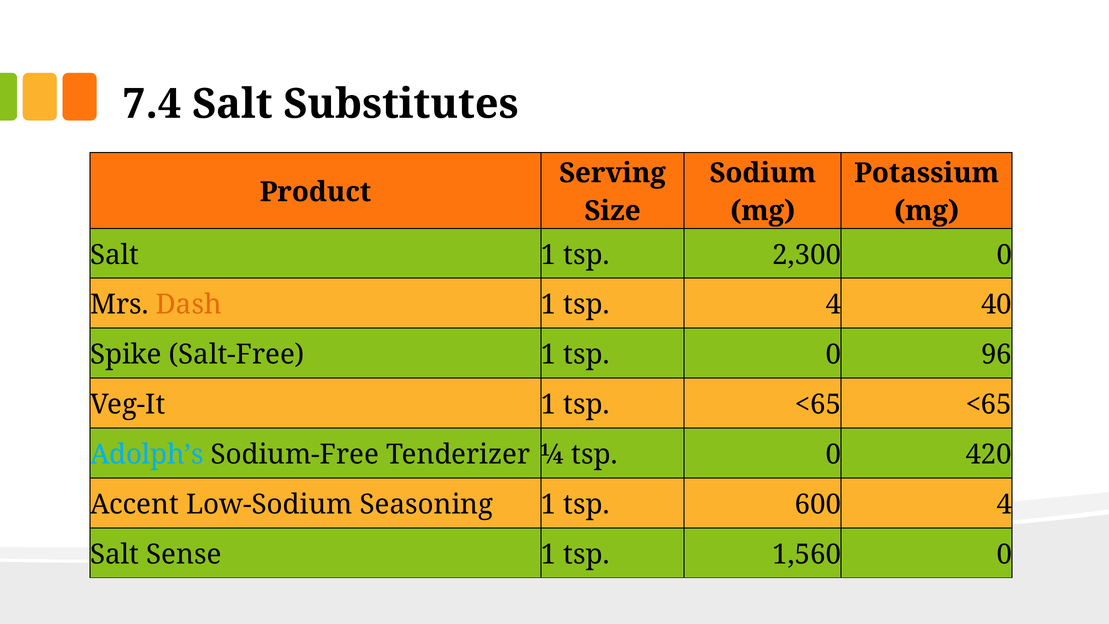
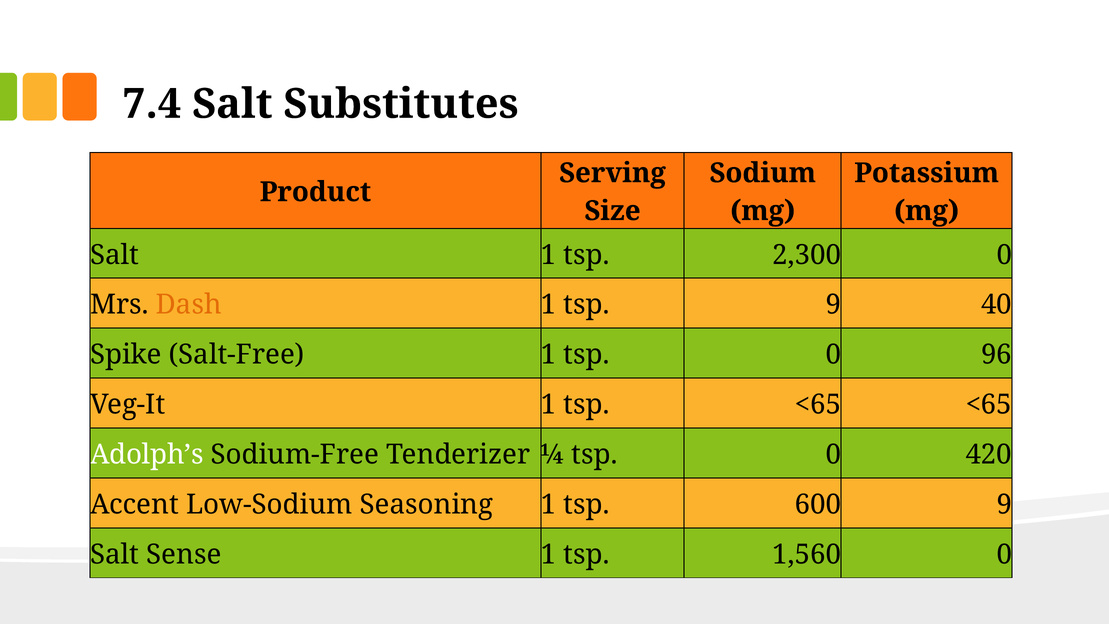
tsp 4: 4 -> 9 (834, 305)
Adolph’s colour: light blue -> white (147, 454)
600 4: 4 -> 9 (1004, 504)
